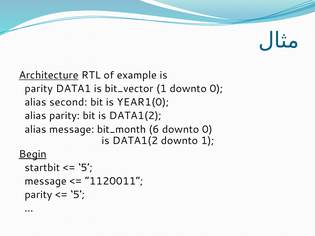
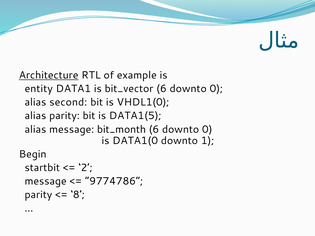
parity: parity -> entity (39, 89)
bit_vector 1: 1 -> 6 (161, 89)
YEAR1(0: YEAR1(0 -> VHDL1(0 (143, 102)
bit is DATA1(2: DATA1(2 -> DATA1(5 (135, 116)
DATA1(2: DATA1(2 -> DATA1(0 (135, 141)
Begin underline: present -> none (33, 154)
5: 5 -> 2 (85, 168)
1120011: 1120011 -> 9774786 (114, 181)
5: 5 -> 8 (78, 195)
